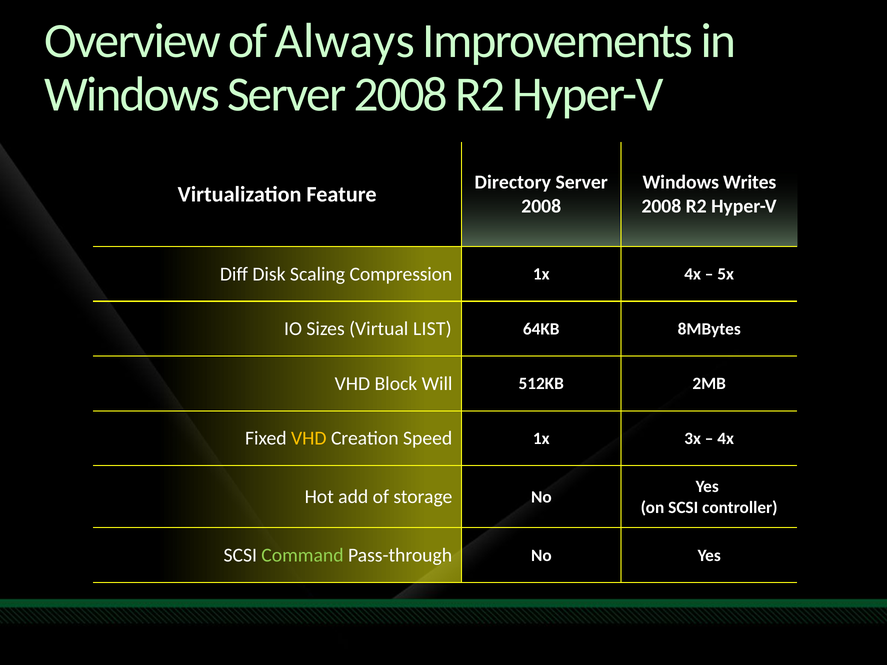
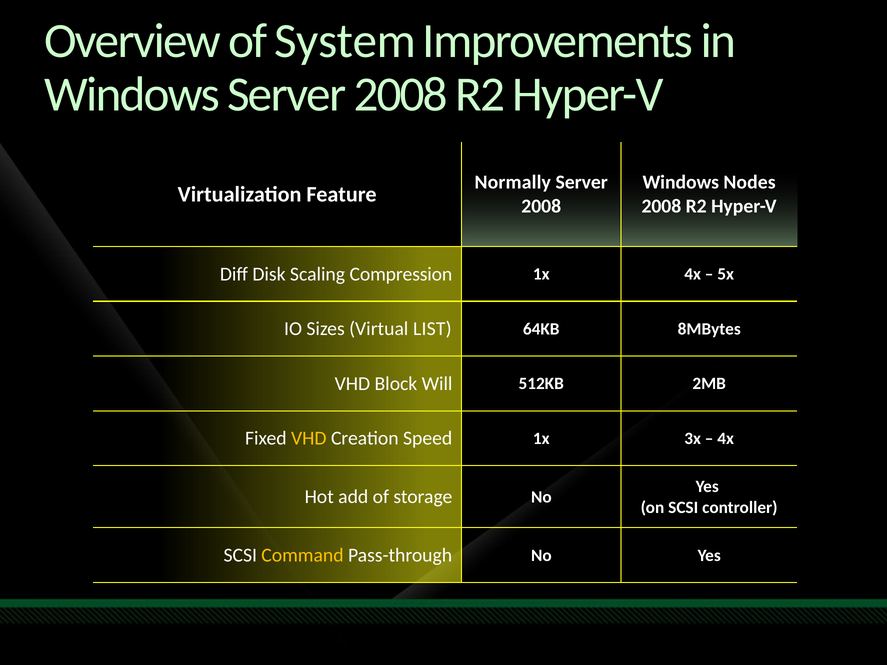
Always: Always -> System (345, 41)
Directory: Directory -> Normally (513, 182)
Writes: Writes -> Nodes (750, 182)
Command colour: light green -> yellow (302, 556)
